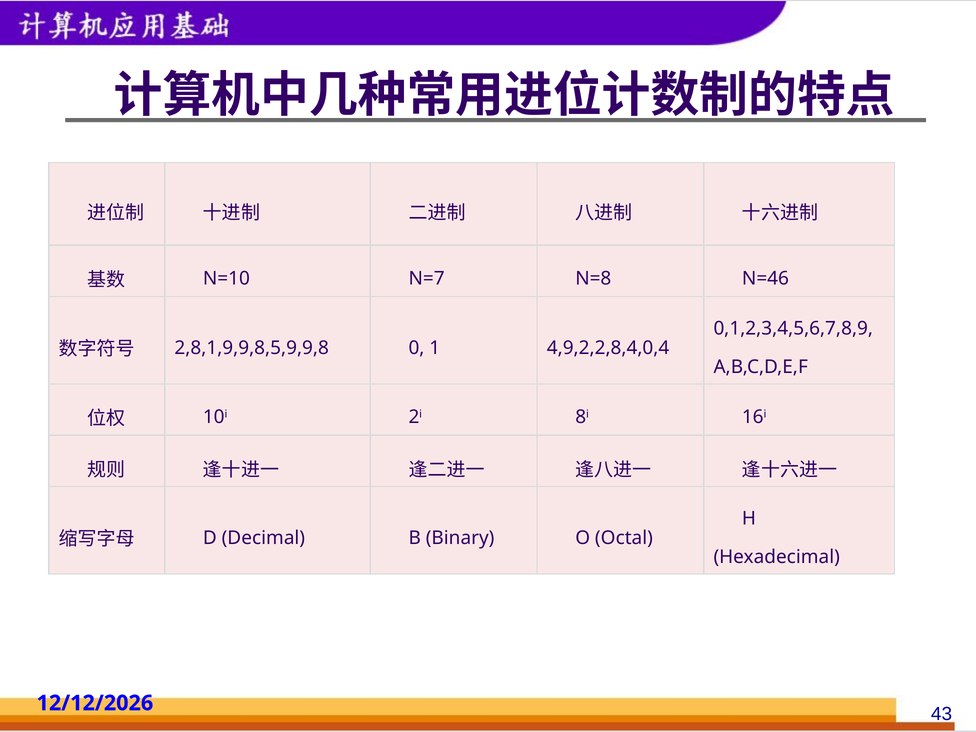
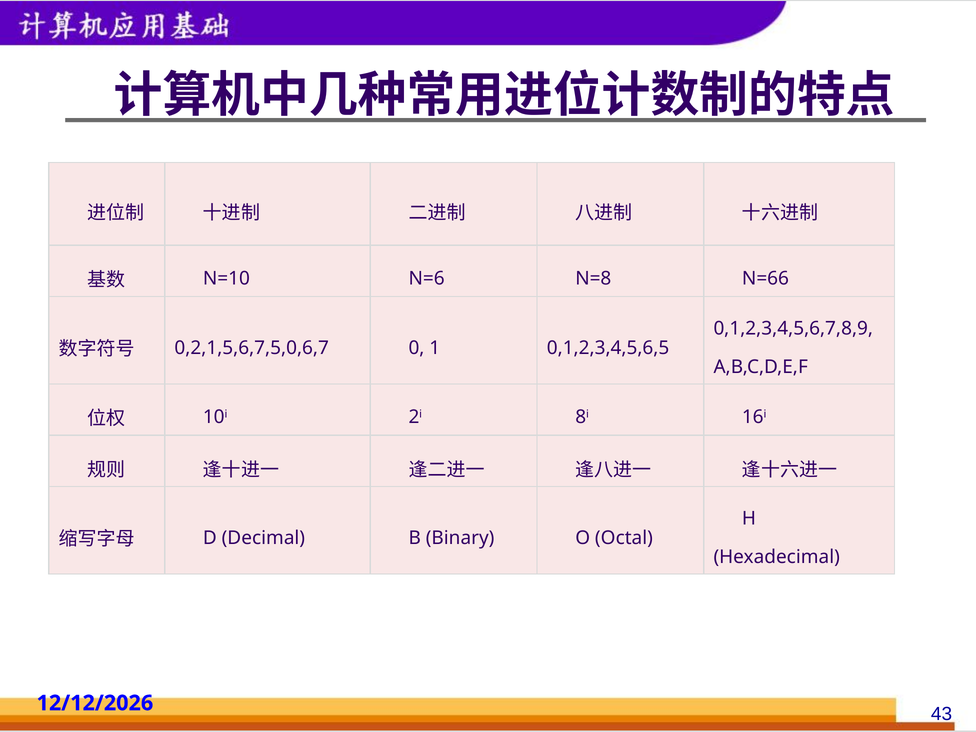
N=7: N=7 -> N=6 (427, 279)
N=46: N=46 -> N=66 (765, 279)
2,8,1,9,9,8,5,9,9,8: 2,8,1,9,9,8,5,9,9,8 -> 0,2,1,5,6,7,5,0,6,7 (252, 348)
4,9,2,2,8,4,0,4: 4,9,2,2,8,4,0,4 -> 0,1,2,3,4,5,6,5 (608, 348)
